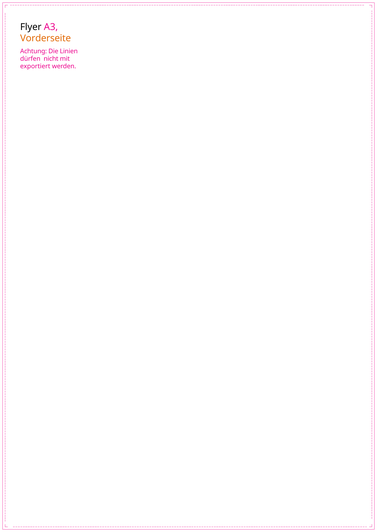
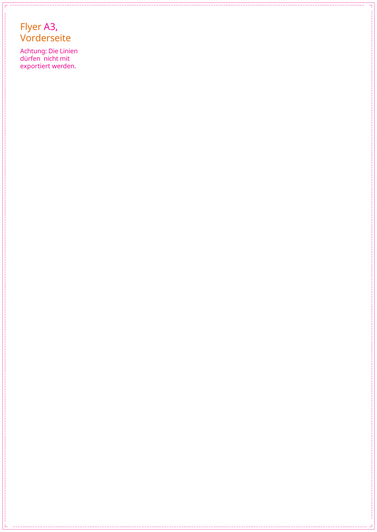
Flyer colour: black -> orange (31, 27)
